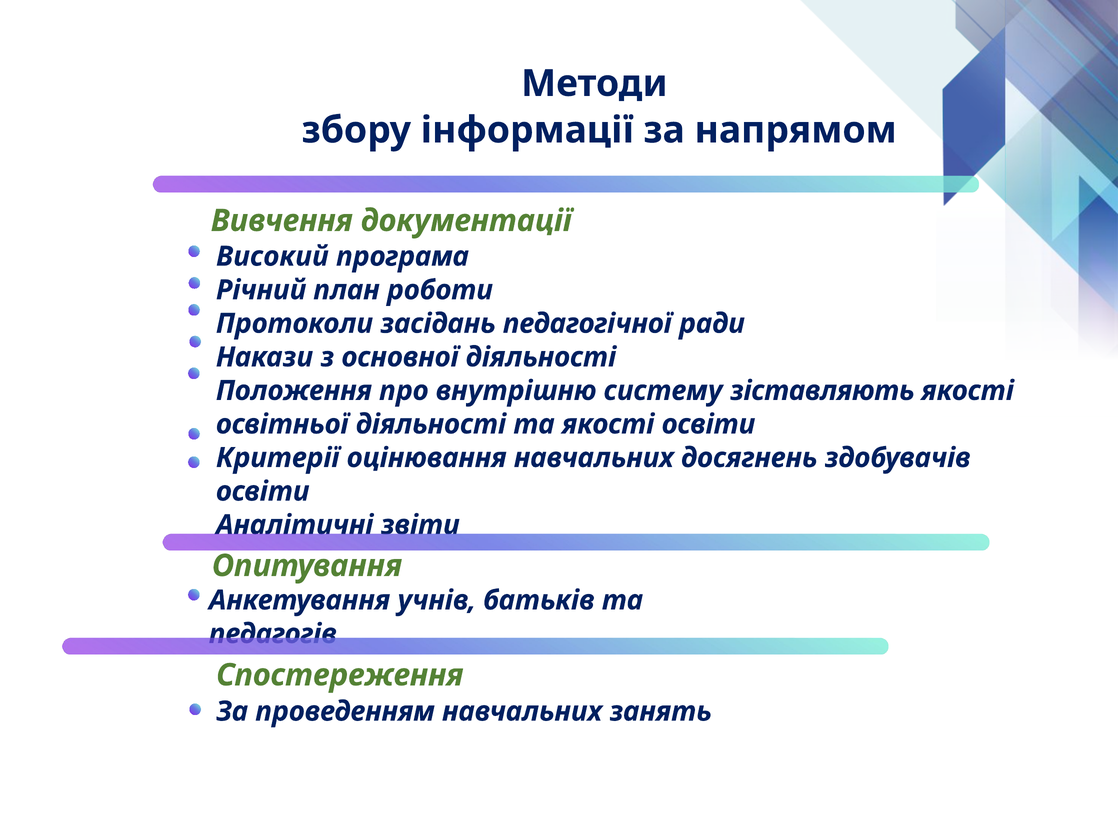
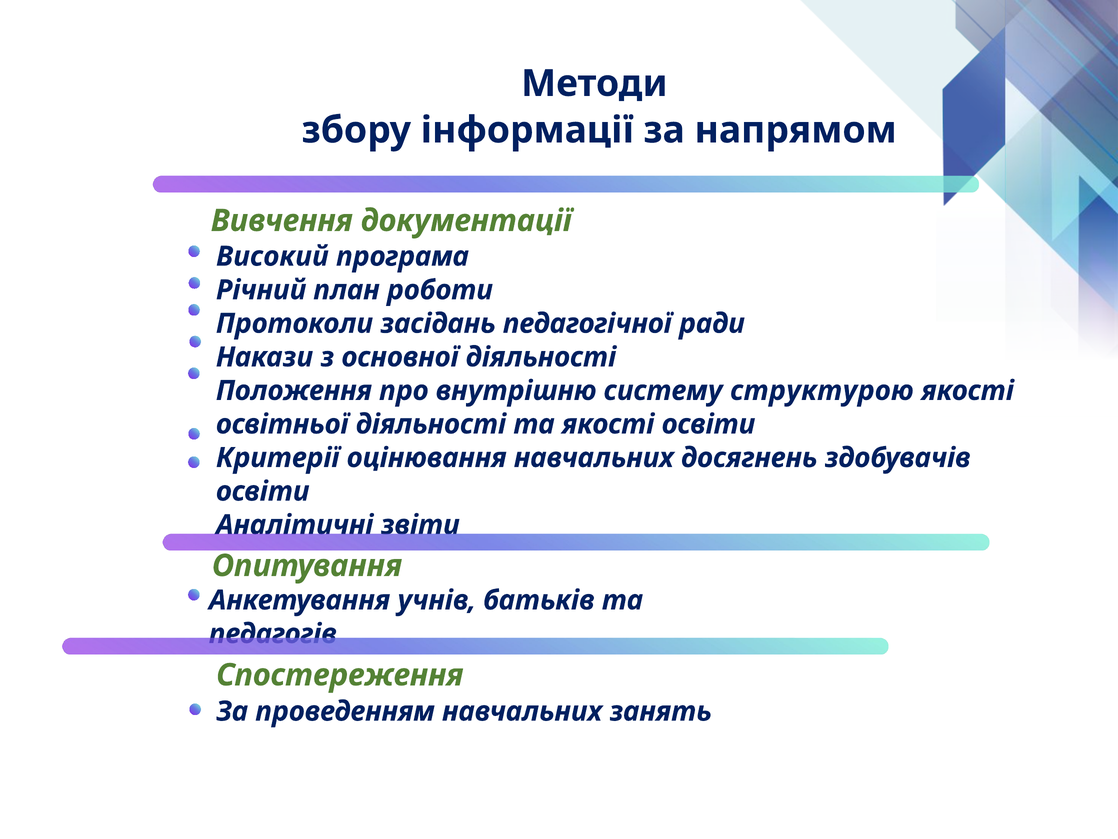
зіставляють: зіставляють -> структурою (822, 390)
